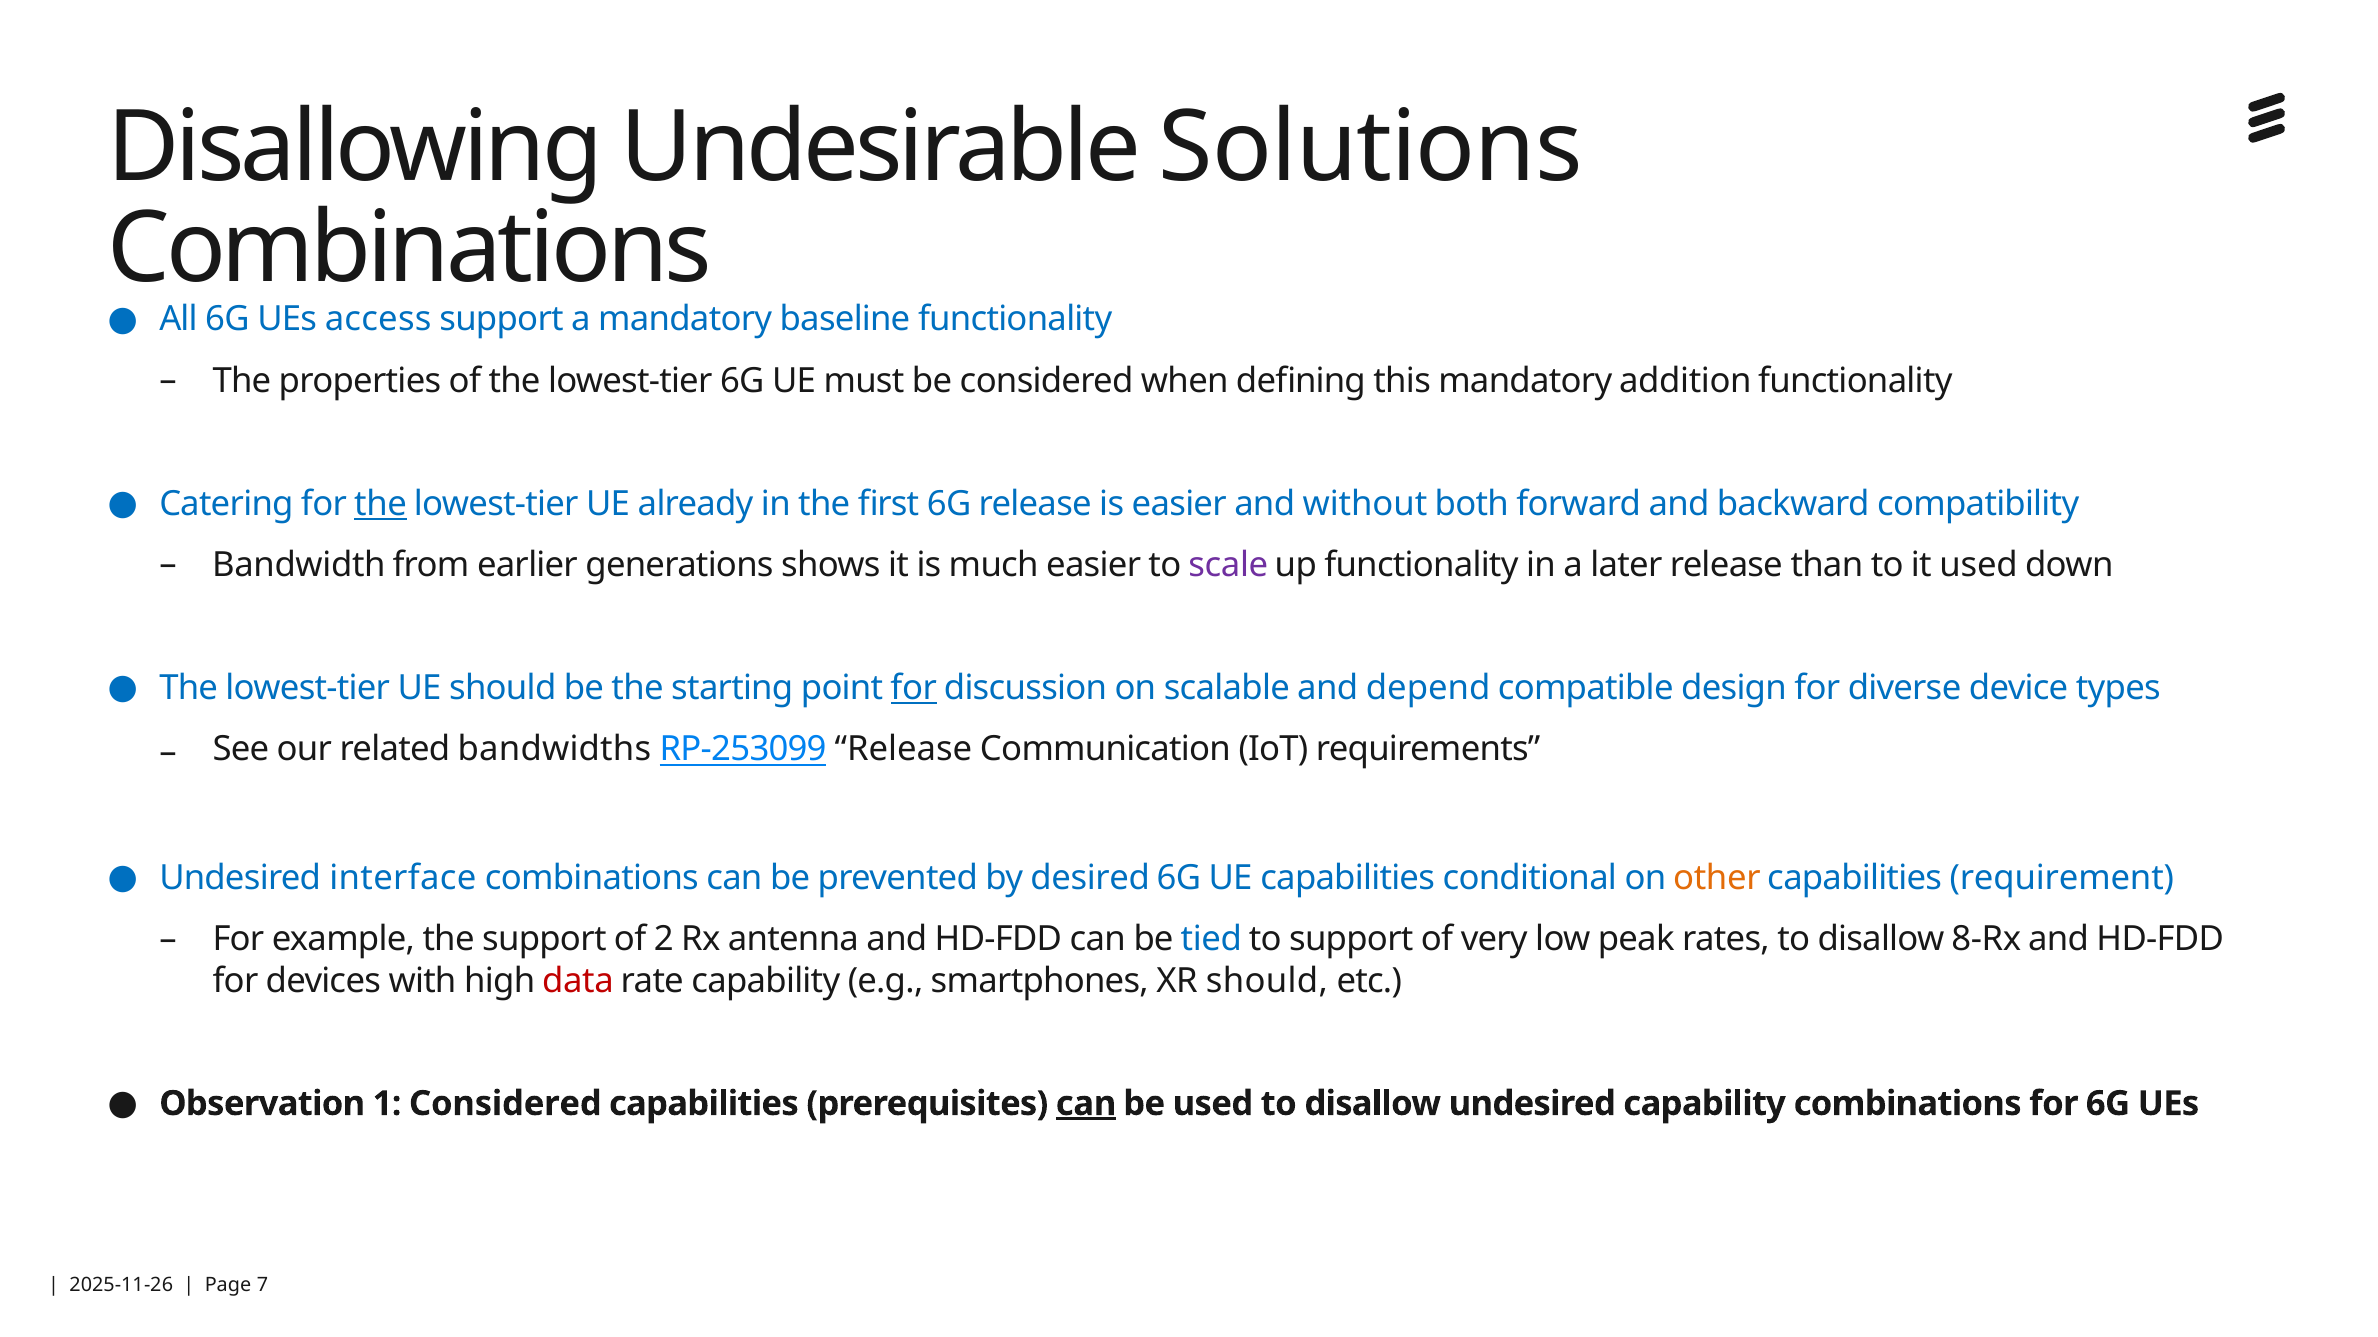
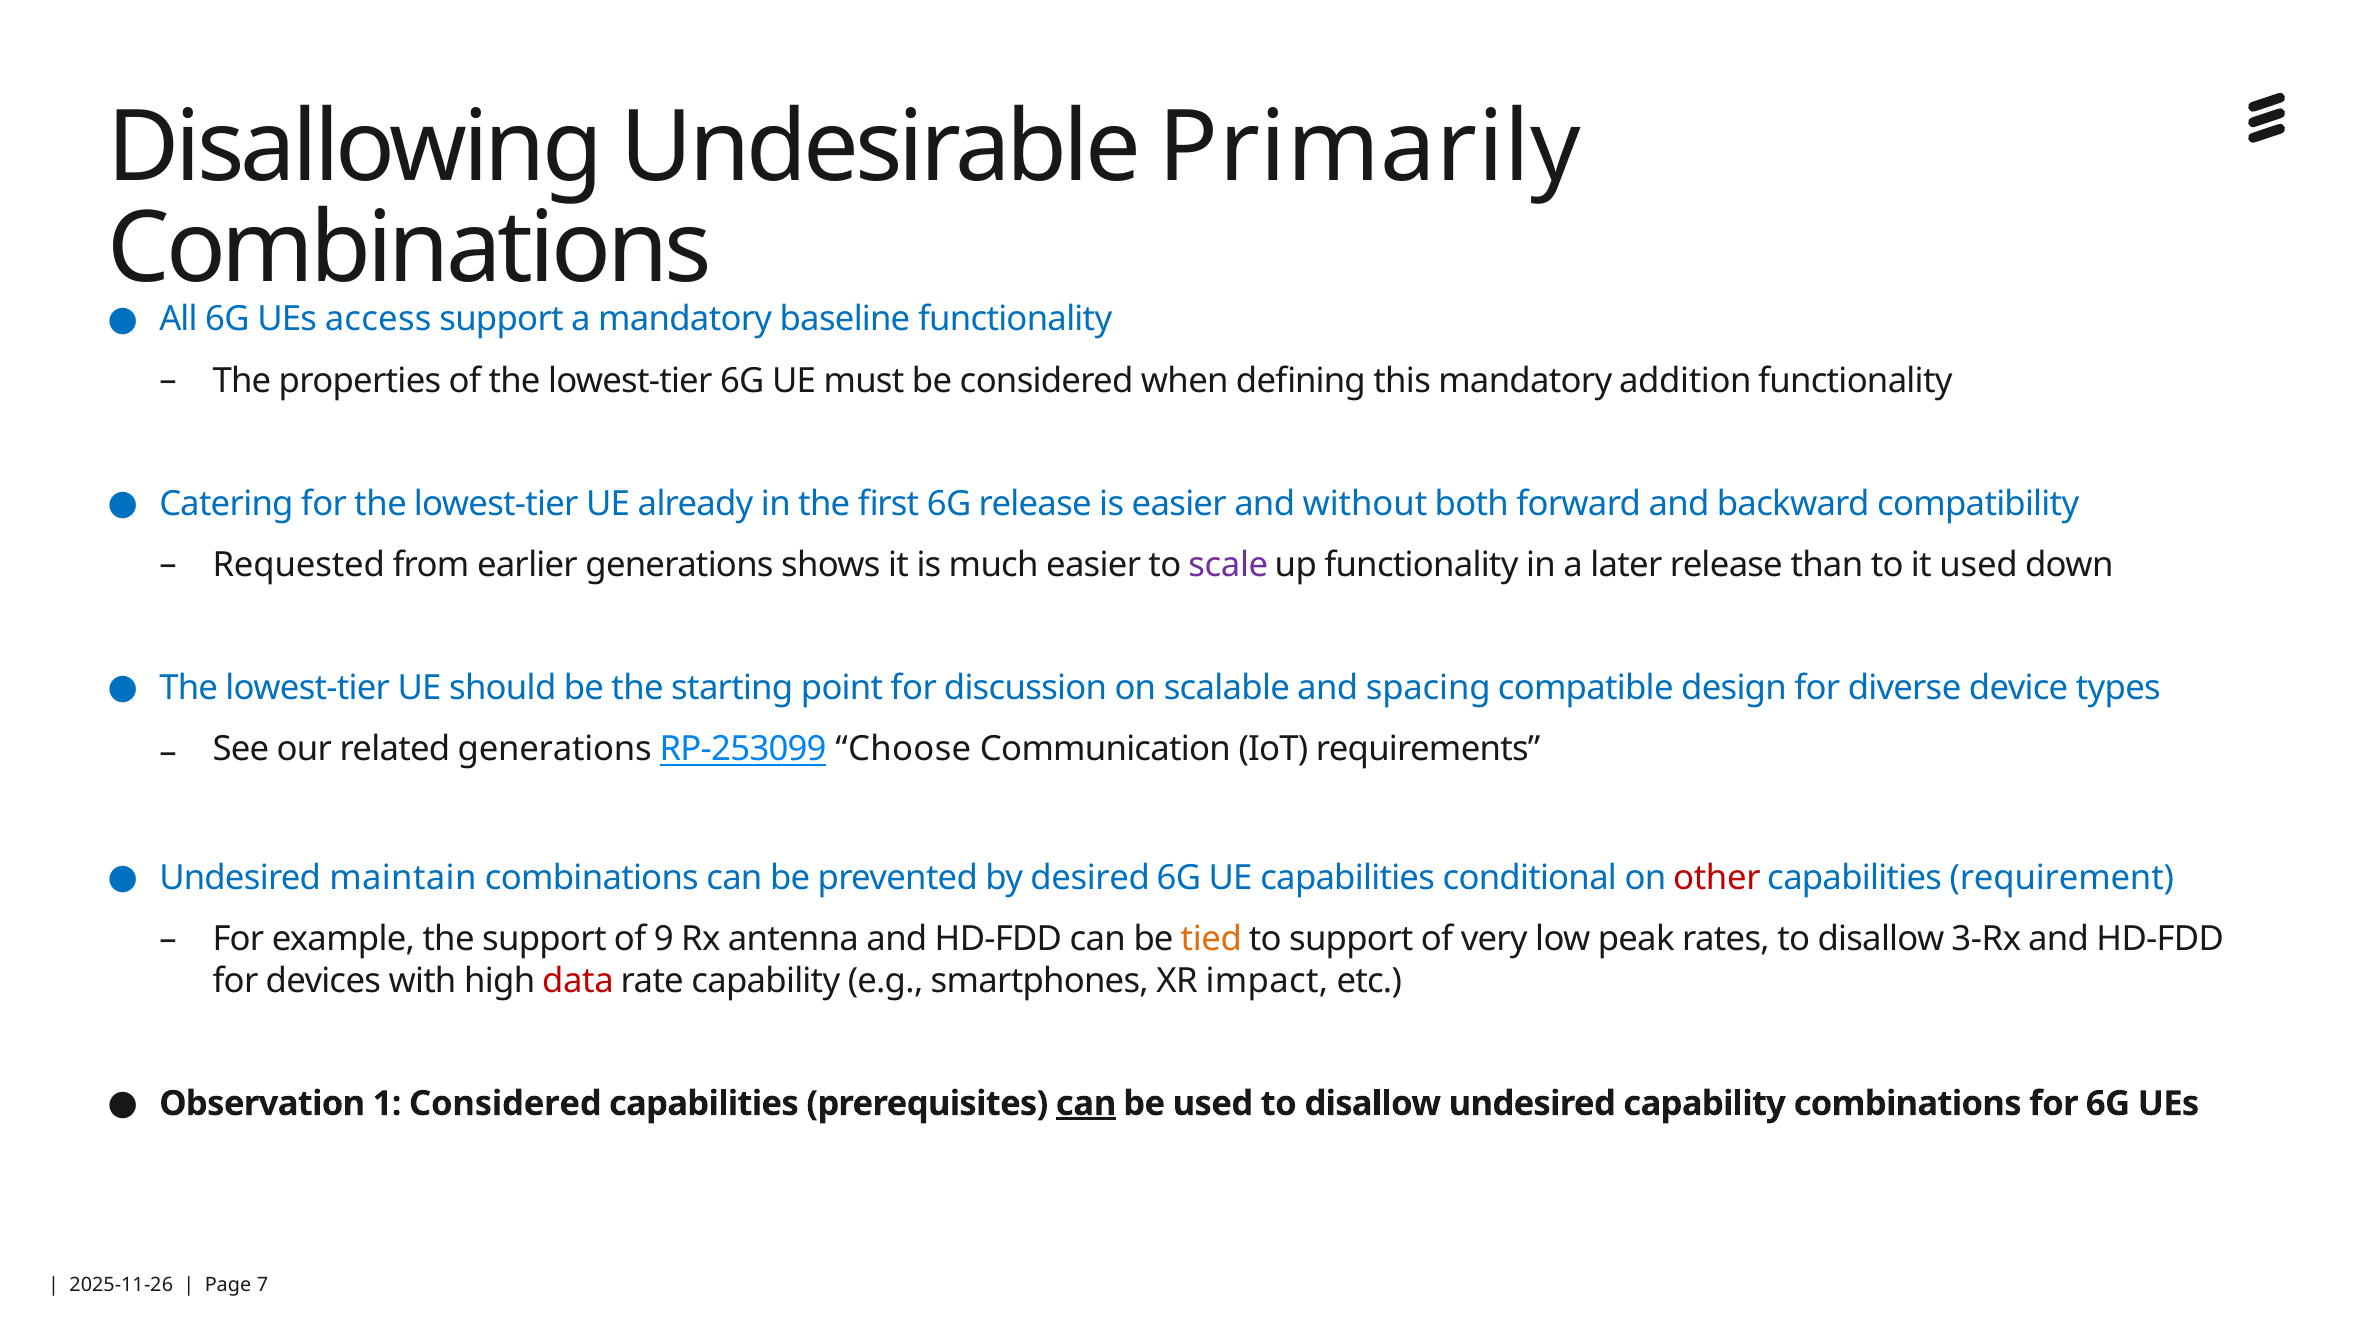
Solutions: Solutions -> Primarily (1370, 148)
the underline: present -> none (381, 504)
Bandwidth: Bandwidth -> Requested (299, 565)
for underline: present -> none (914, 688)
depend: depend -> spacing (1428, 688)
related bandwidths: bandwidths -> generations (555, 750)
RP-253099 Release: Release -> Choose (903, 750)
interface: interface -> maintain (403, 878)
other colour: orange -> red (1717, 878)
2: 2 -> 9 (664, 940)
tied colour: blue -> orange (1211, 940)
8-Rx: 8-Rx -> 3-Rx (1986, 940)
XR should: should -> impact (1267, 981)
